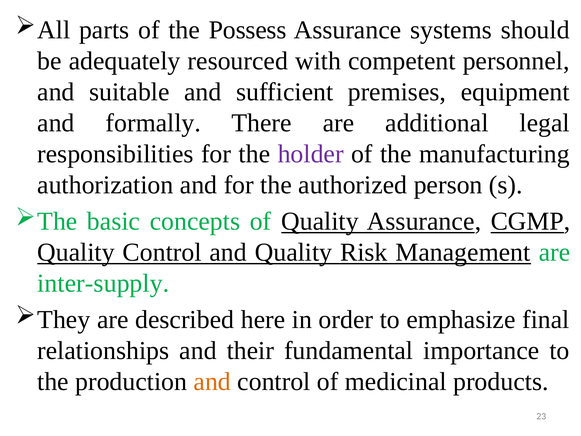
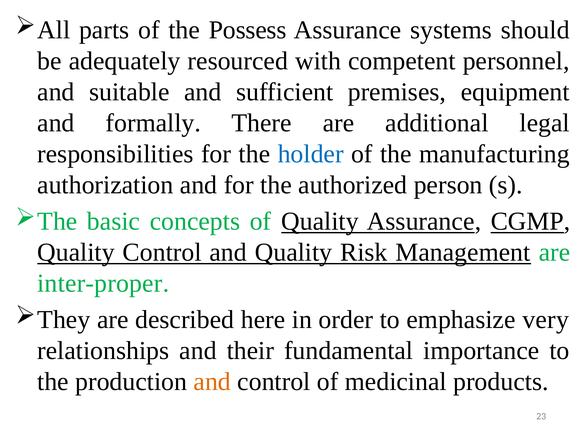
holder colour: purple -> blue (311, 154)
inter-supply: inter-supply -> inter-proper (103, 283)
final: final -> very (546, 319)
